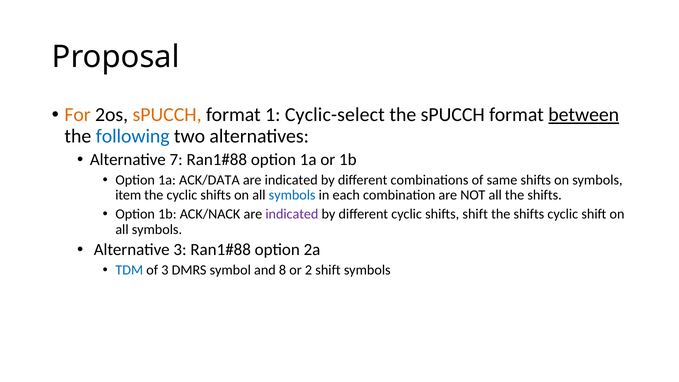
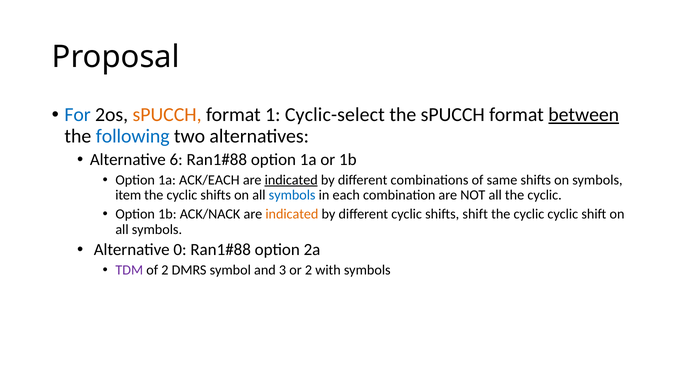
For colour: orange -> blue (78, 115)
7: 7 -> 6 (176, 160)
ACK/DATA: ACK/DATA -> ACK/EACH (209, 180)
indicated underline: none -> present (291, 180)
all the shifts: shifts -> cyclic (545, 195)
indicated colour: purple -> orange (292, 214)
shifts: shifts -> cyclic (529, 214)
Alternative 3: 3 -> 0 (180, 250)
TDM colour: blue -> purple (129, 270)
of 3: 3 -> 2 (165, 270)
8: 8 -> 3 (283, 270)
2 shift: shift -> with (328, 270)
